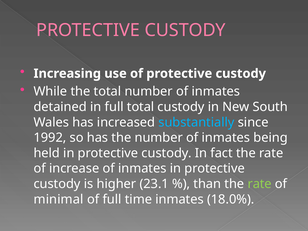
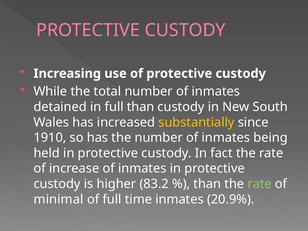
full total: total -> than (141, 107)
substantially colour: light blue -> yellow (196, 122)
1992: 1992 -> 1910 (50, 138)
23.1: 23.1 -> 83.2 (154, 184)
18.0%: 18.0% -> 20.9% (231, 199)
